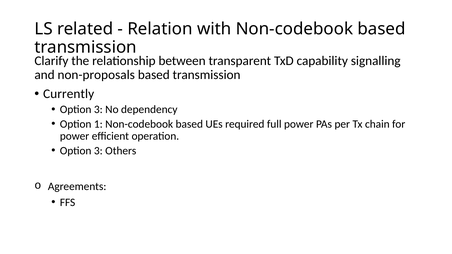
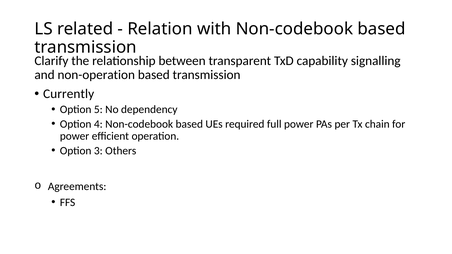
non-proposals: non-proposals -> non-operation (96, 75)
3: 3 -> 5 (98, 110)
1: 1 -> 4 (98, 124)
